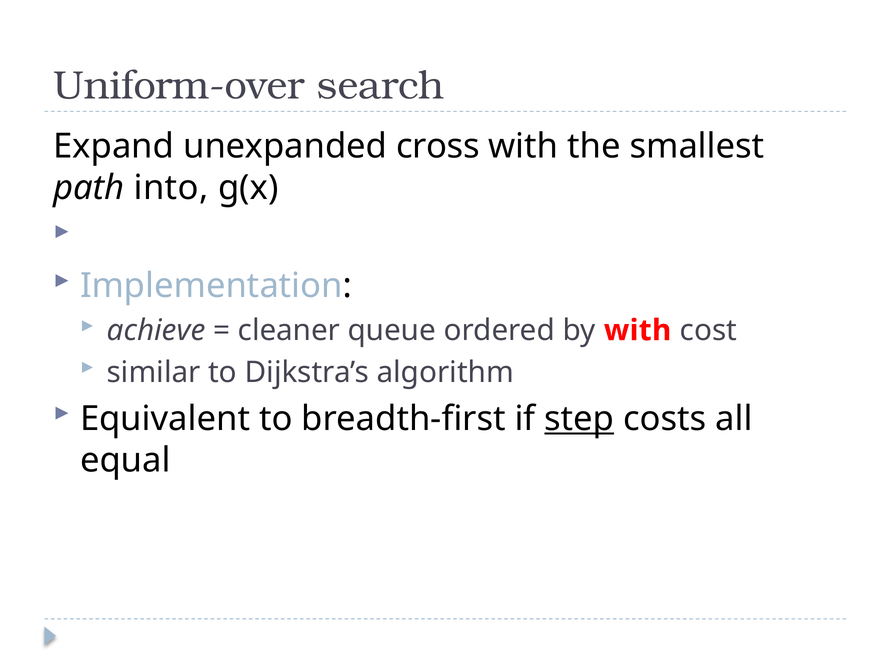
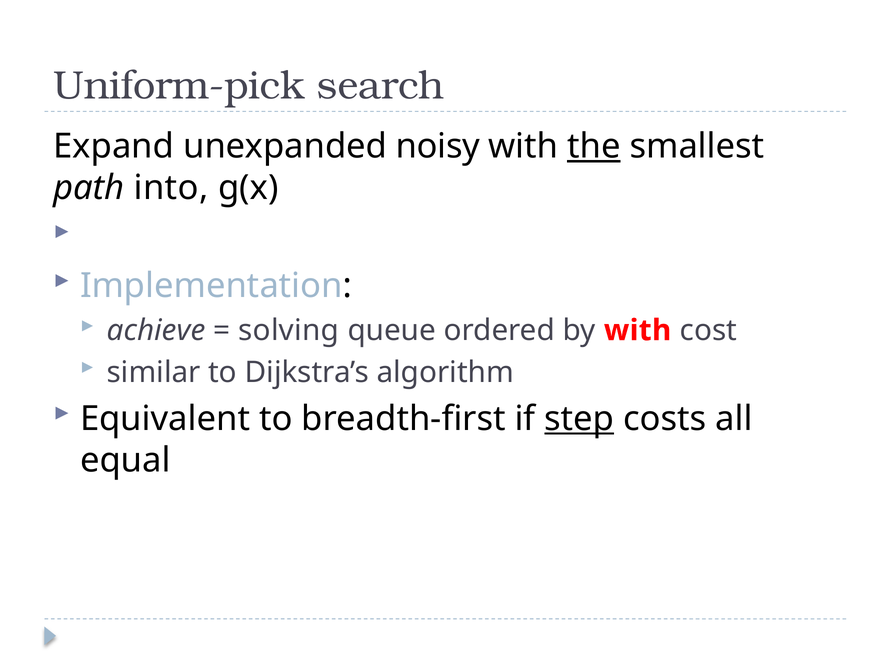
Uniform-over: Uniform-over -> Uniform-pick (179, 86)
cross: cross -> noisy (438, 146)
the underline: none -> present (594, 146)
cleaner: cleaner -> solving (289, 331)
